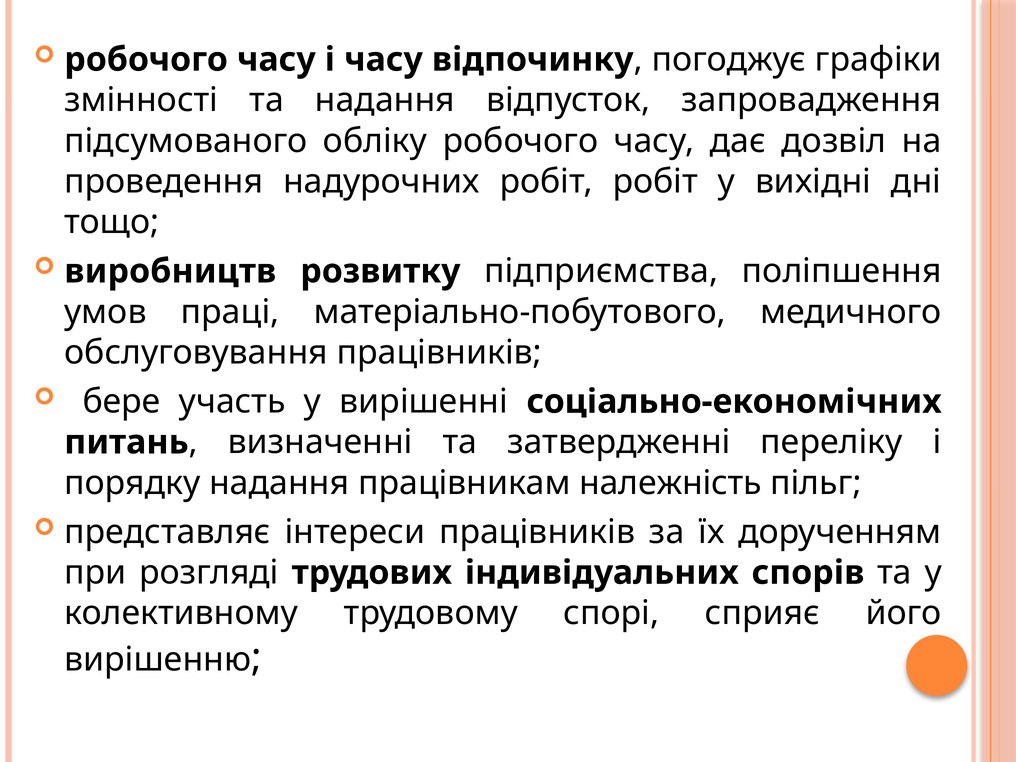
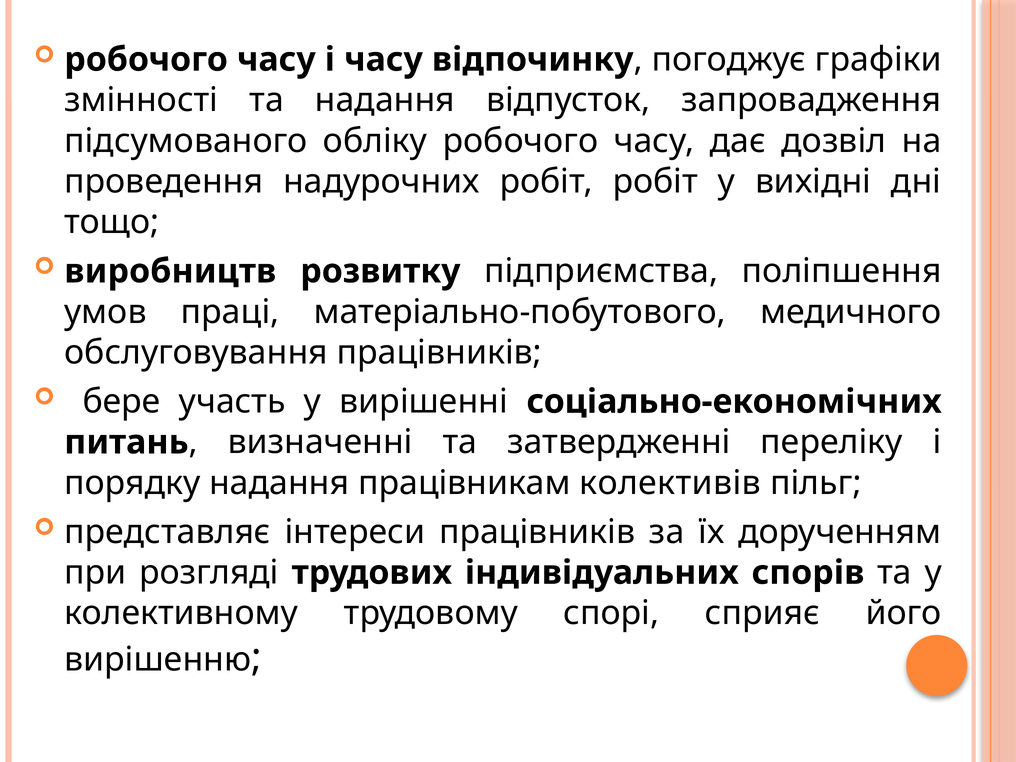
належність: належність -> колективів (670, 483)
